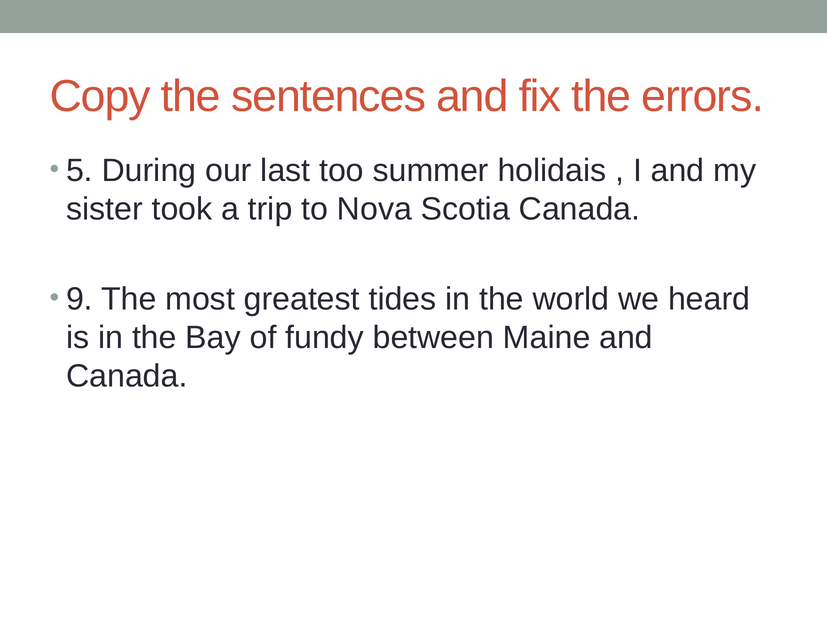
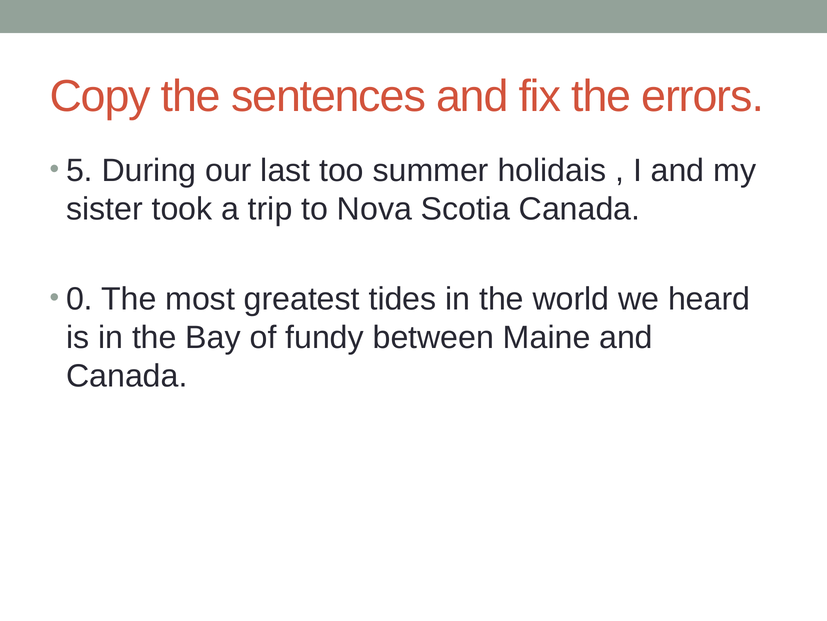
9: 9 -> 0 (80, 299)
